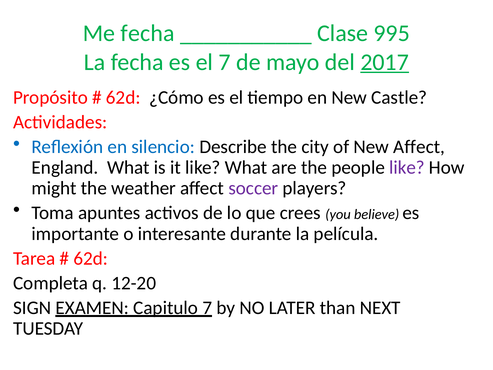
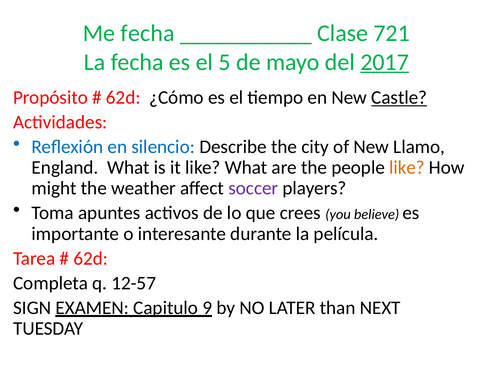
995: 995 -> 721 (392, 33)
el 7: 7 -> 5 (225, 62)
Castle underline: none -> present (399, 97)
New Affect: Affect -> Llamo (419, 147)
like colour: purple -> orange (407, 167)
12-20: 12-20 -> 12-57 (134, 283)
Capitulo 7: 7 -> 9 (207, 308)
